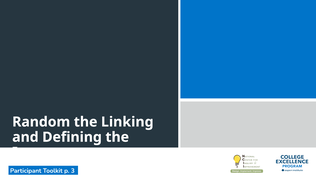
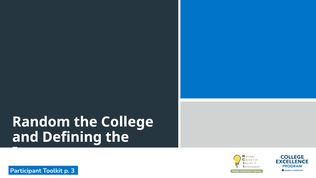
Linking: Linking -> College (127, 122)
